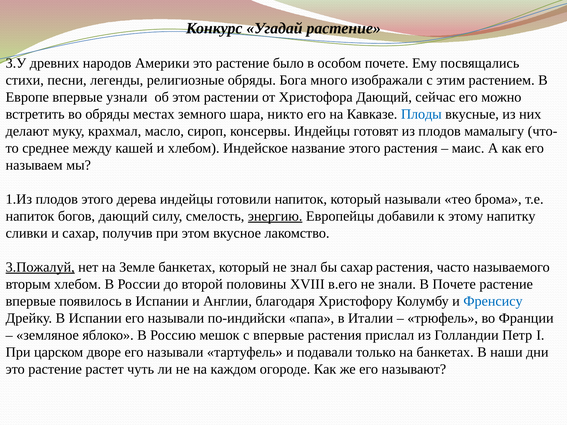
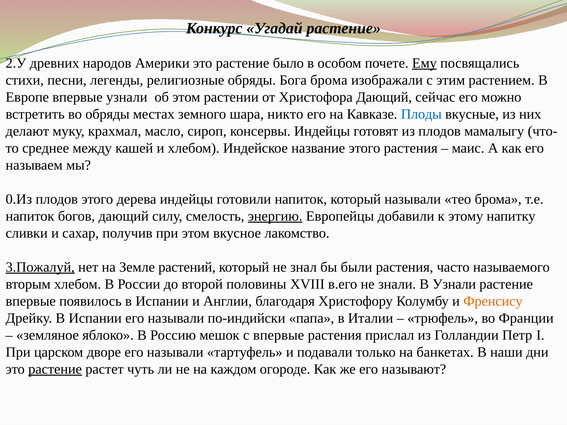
3.У: 3.У -> 2.У (16, 63)
Ему underline: none -> present (424, 63)
Бога много: много -> брома (329, 80)
1.Из: 1.Из -> 0.Из (19, 199)
Земле банкетах: банкетах -> растений (187, 267)
бы сахар: сахар -> были (357, 267)
В Почете: Почете -> Узнали (454, 284)
Френсису colour: blue -> orange (493, 301)
растение underline: none -> present (55, 369)
